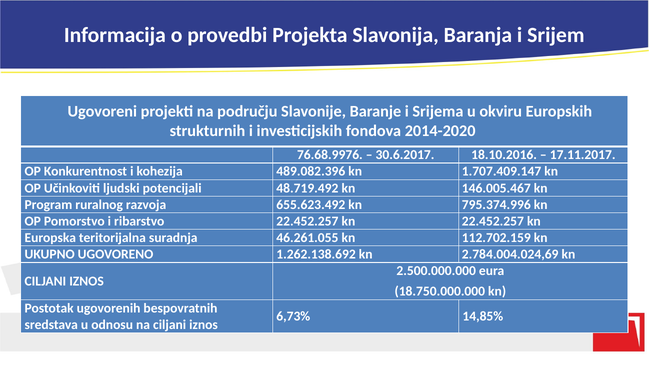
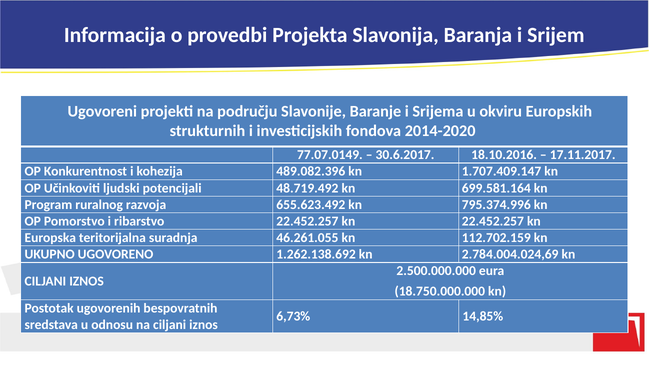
76.68.9976: 76.68.9976 -> 77.07.0149 (330, 155)
146.005.467: 146.005.467 -> 699.581.164 (496, 188)
